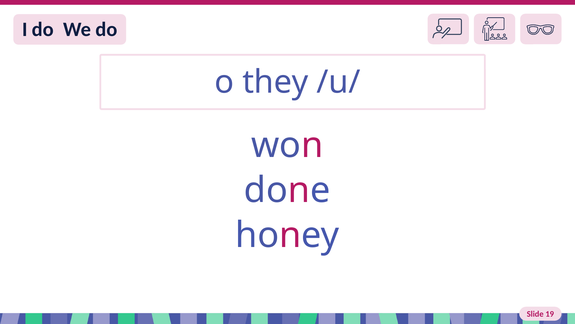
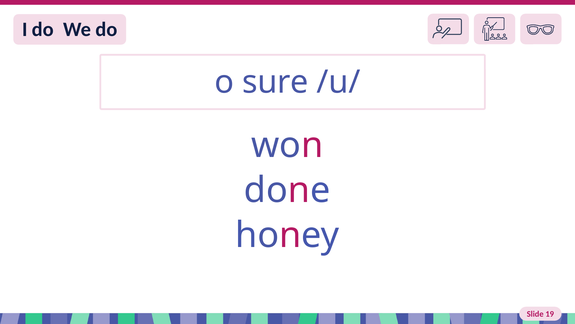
they: they -> sure (275, 82)
